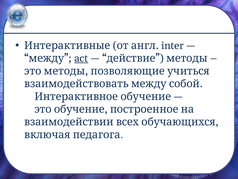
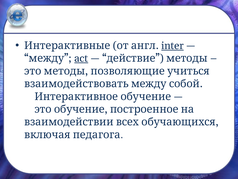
inter underline: none -> present (172, 45)
